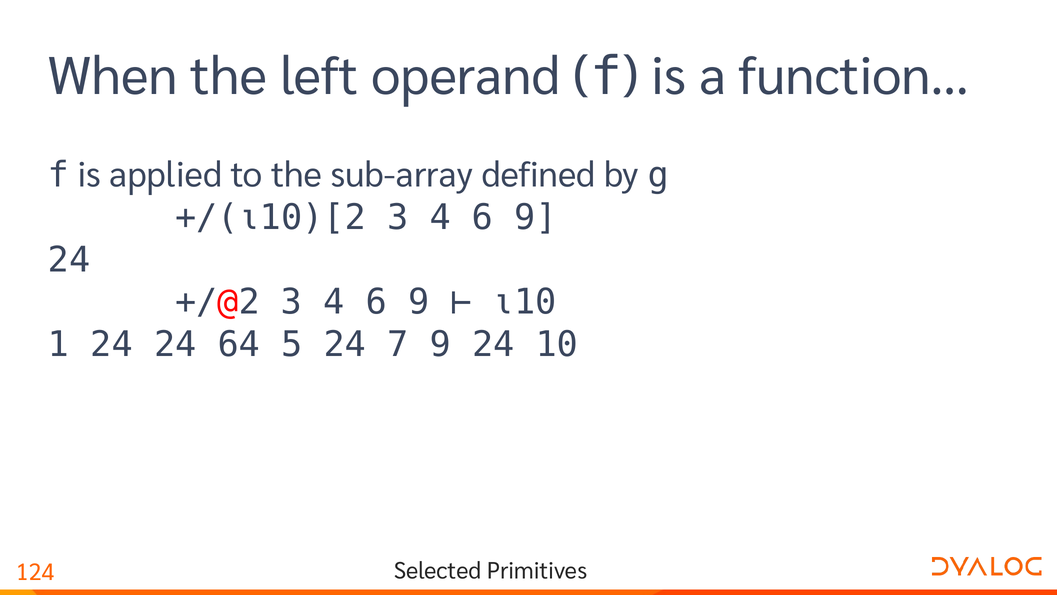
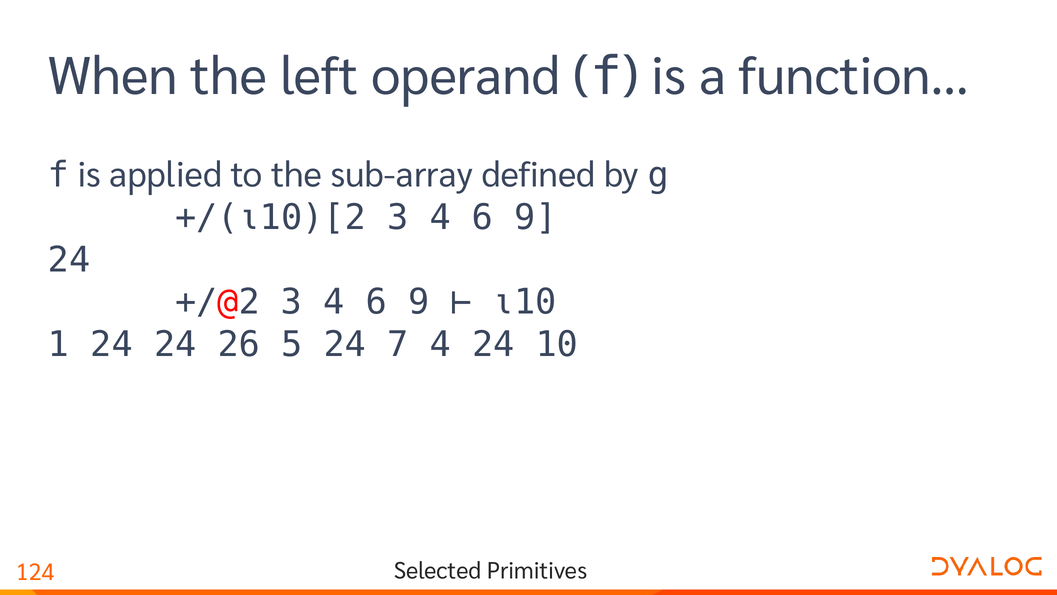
64: 64 -> 26 (239, 344)
7 9: 9 -> 4 (440, 344)
